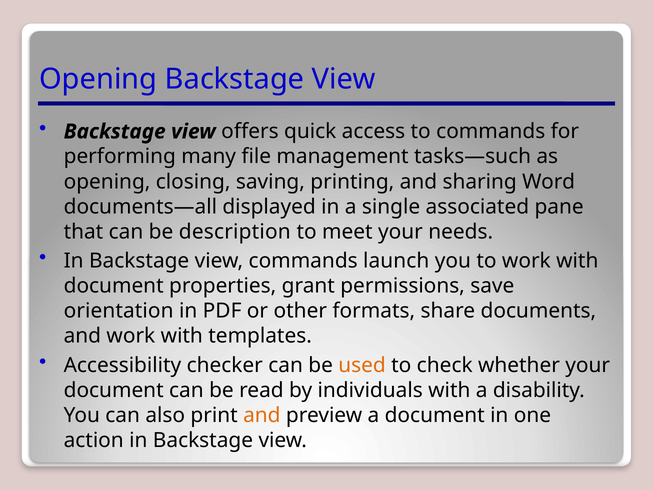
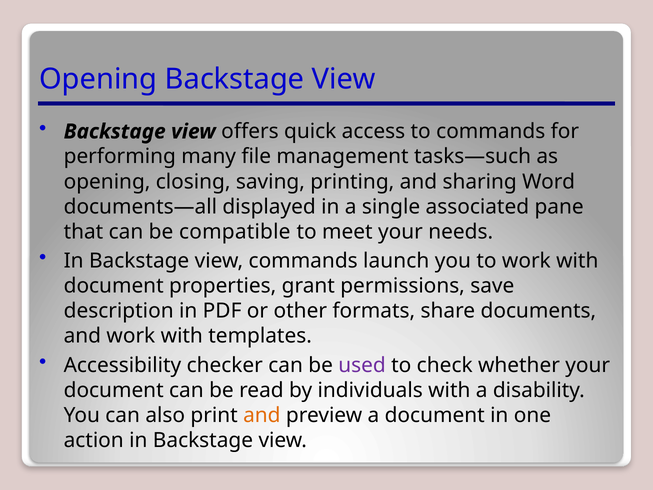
description: description -> compatible (235, 232)
orientation: orientation -> description (119, 311)
used colour: orange -> purple (362, 365)
